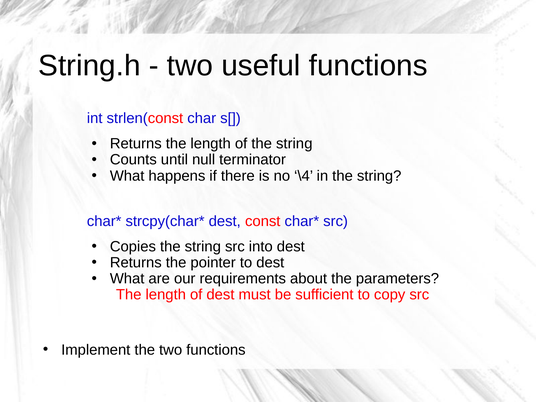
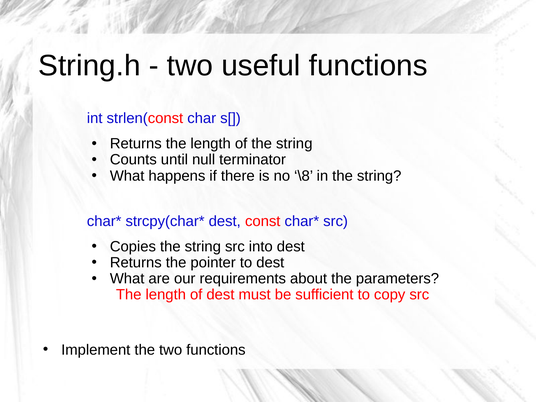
\4: \4 -> \8 (304, 176)
